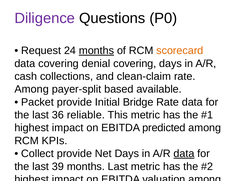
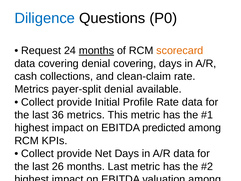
Diligence colour: purple -> blue (45, 18)
Among: Among -> Metrics (32, 89)
payer-split based: based -> denial (119, 89)
Packet: Packet -> Collect (37, 102)
Bridge: Bridge -> Profile (138, 102)
36 reliable: reliable -> metrics (86, 115)
data underline: present -> none (184, 153)
39: 39 -> 26 (58, 166)
